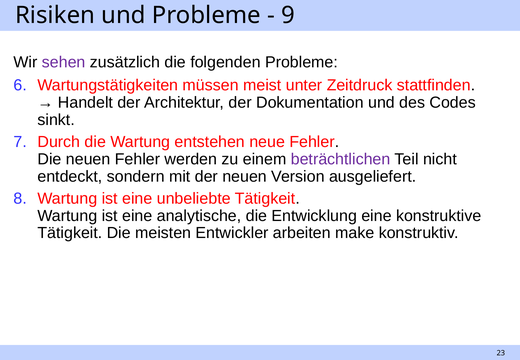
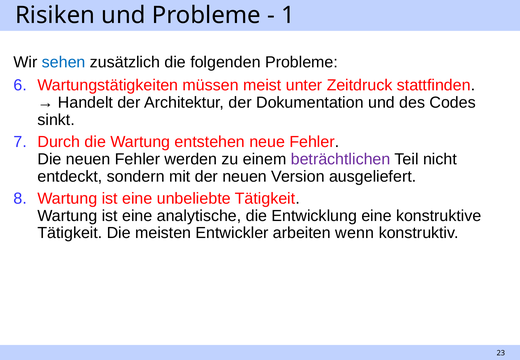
9: 9 -> 1 (288, 15)
sehen colour: purple -> blue (64, 62)
make: make -> wenn (355, 233)
